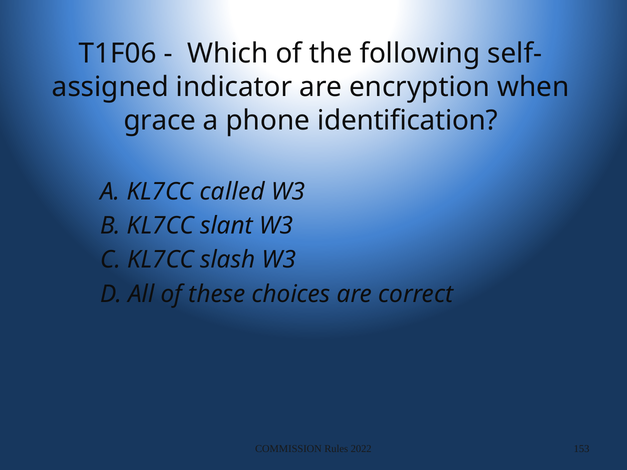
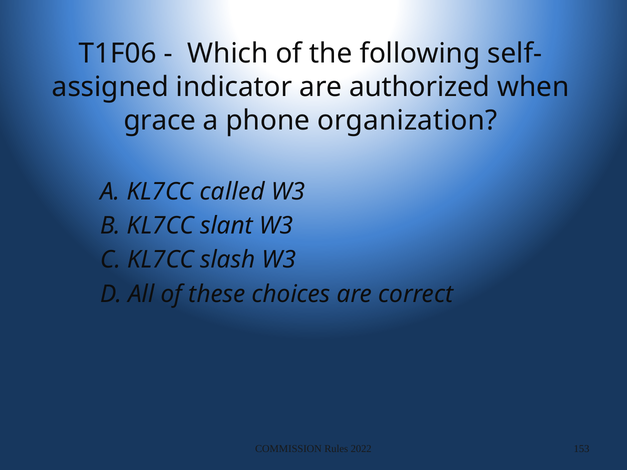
encryption: encryption -> authorized (420, 87)
identification: identification -> organization (407, 121)
